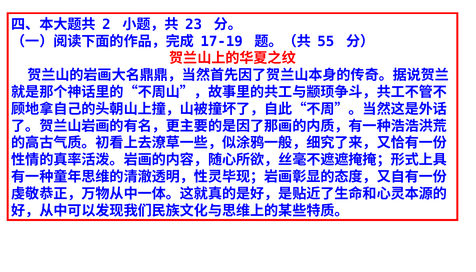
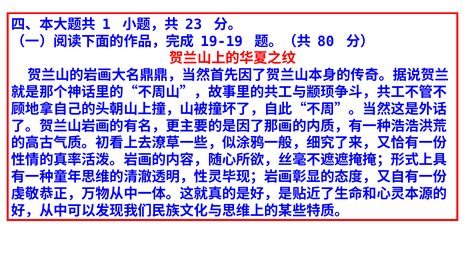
2: 2 -> 1 (106, 24)
17-19: 17-19 -> 19-19 (222, 41)
55: 55 -> 80 (326, 41)
